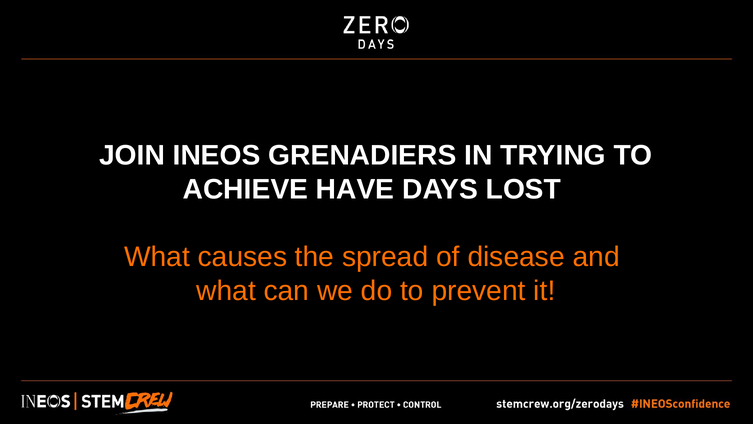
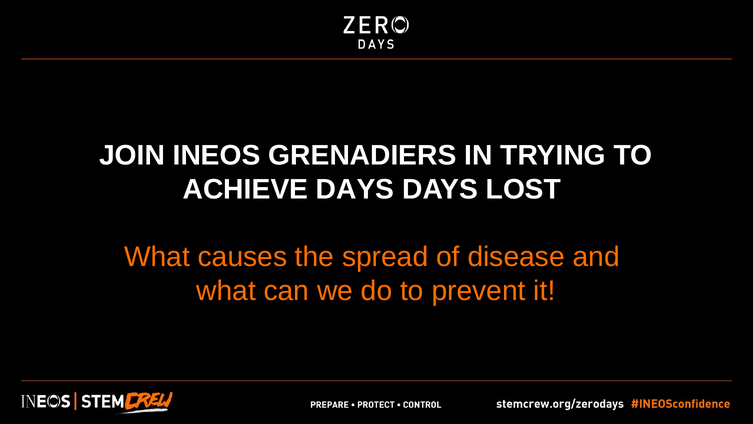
ACHIEVE HAVE: HAVE -> DAYS (355, 189)
